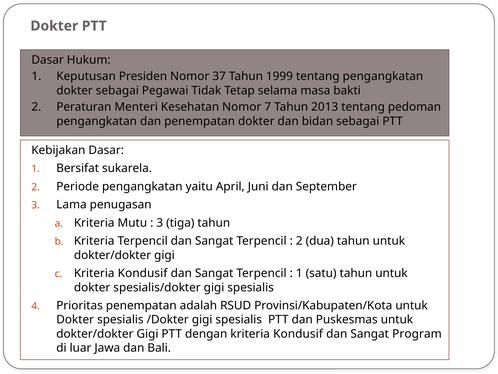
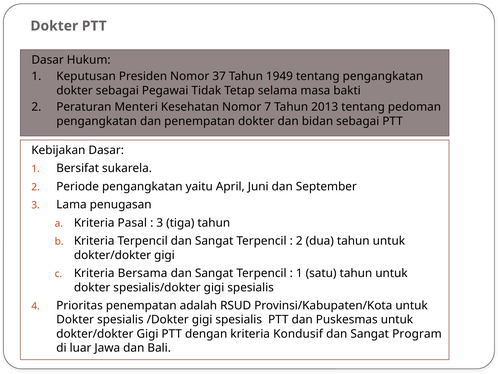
1999: 1999 -> 1949 (279, 76)
Mutu: Mutu -> Pasal (132, 223)
Kondusif: Kondusif -> Bersama (143, 273)
